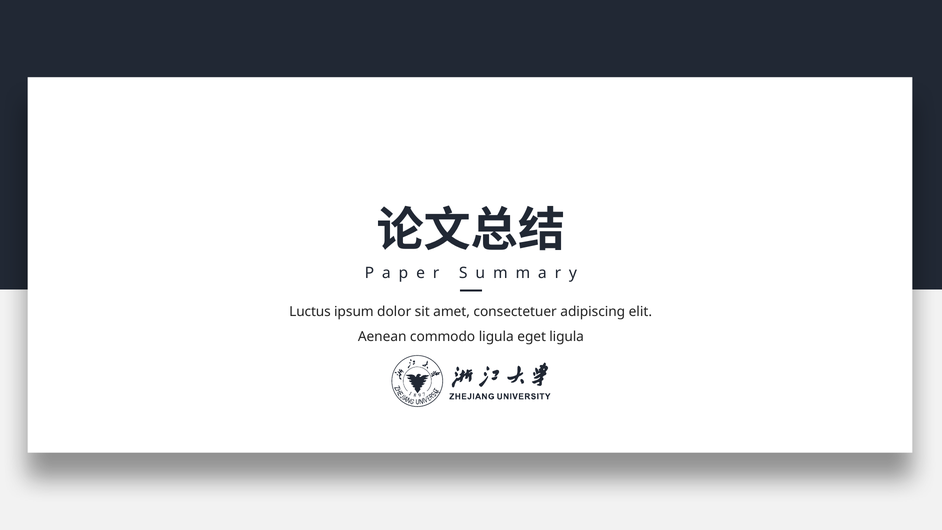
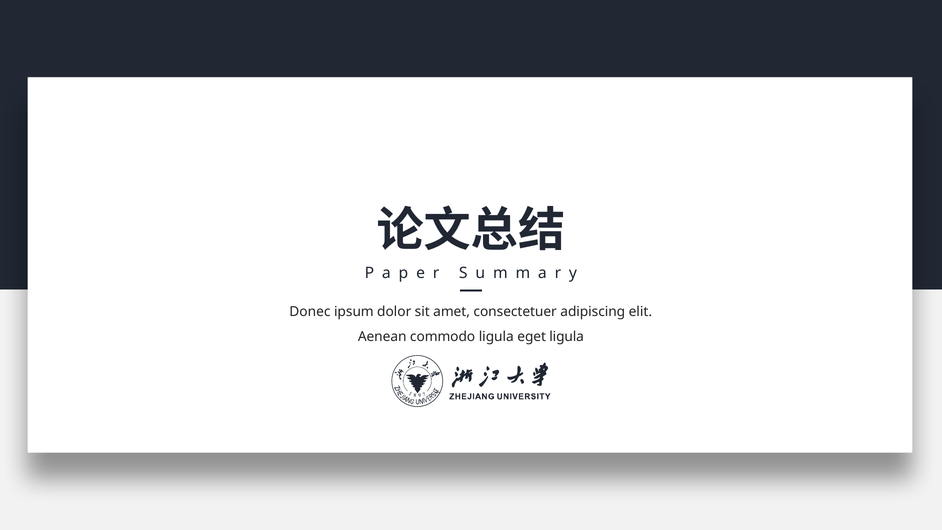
Luctus: Luctus -> Donec (310, 312)
